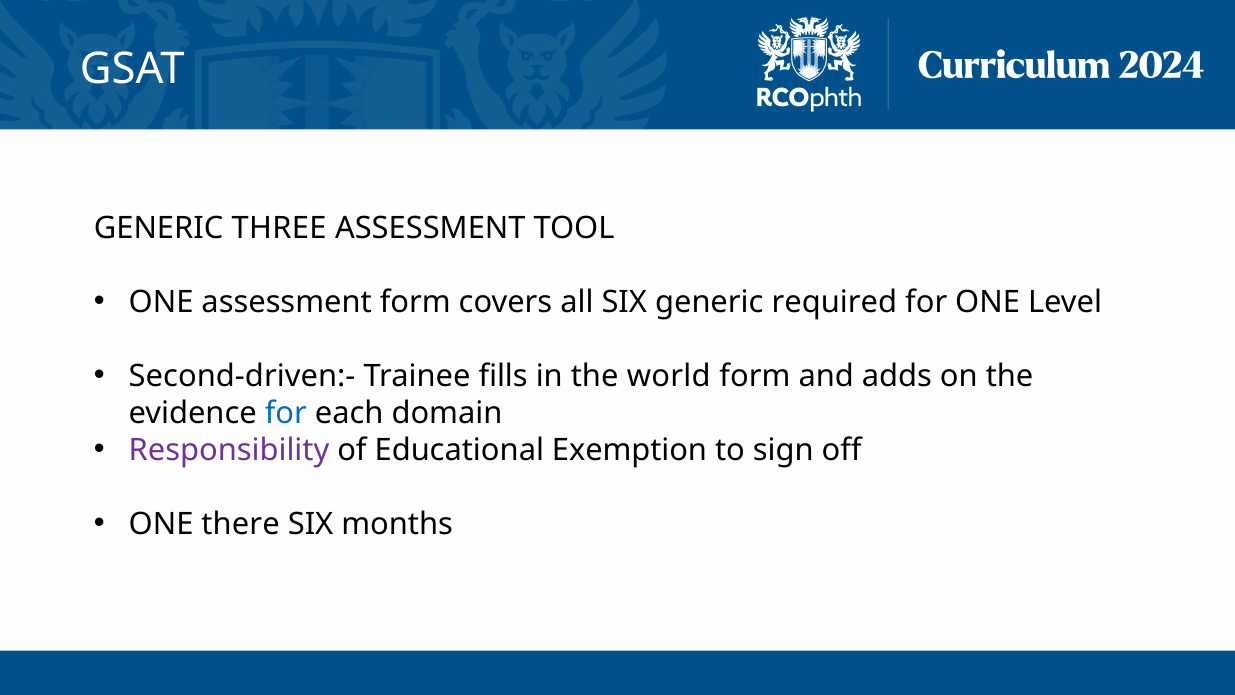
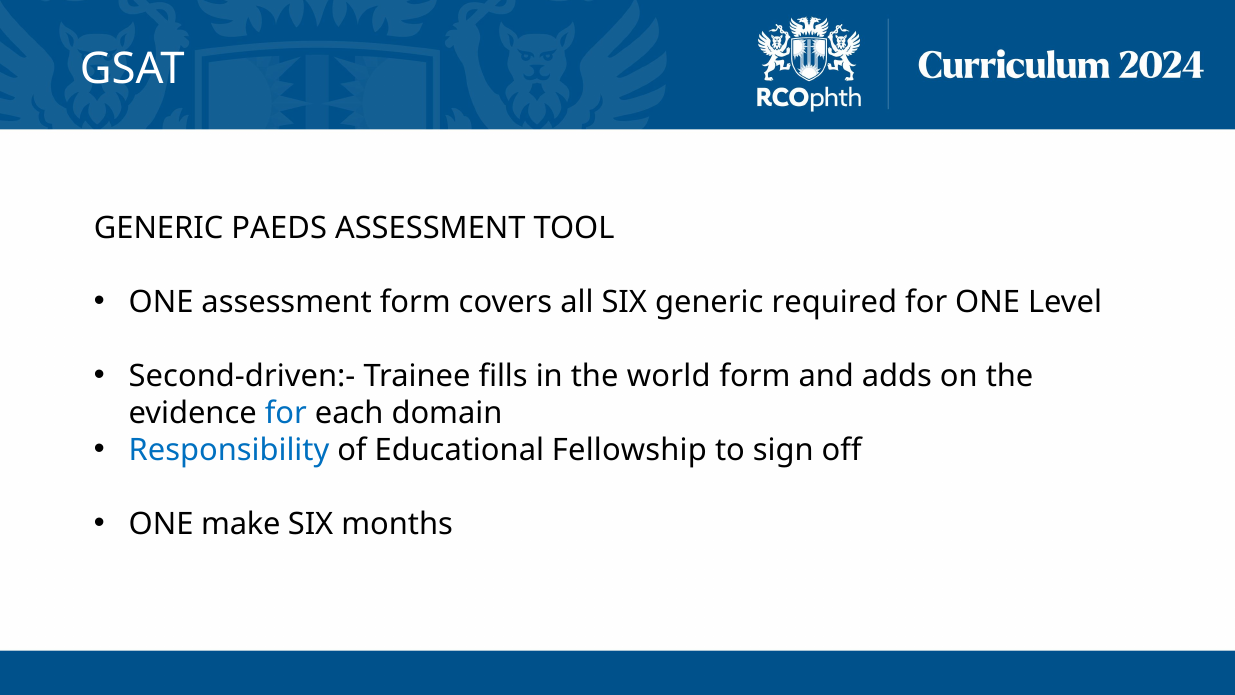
THREE: THREE -> PAEDS (279, 228)
Responsibility colour: purple -> blue (229, 450)
Exemption: Exemption -> Fellowship (629, 450)
there: there -> make (241, 524)
